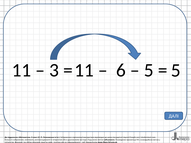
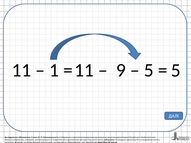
3: 3 -> 1 (54, 70)
6: 6 -> 9 (121, 70)
